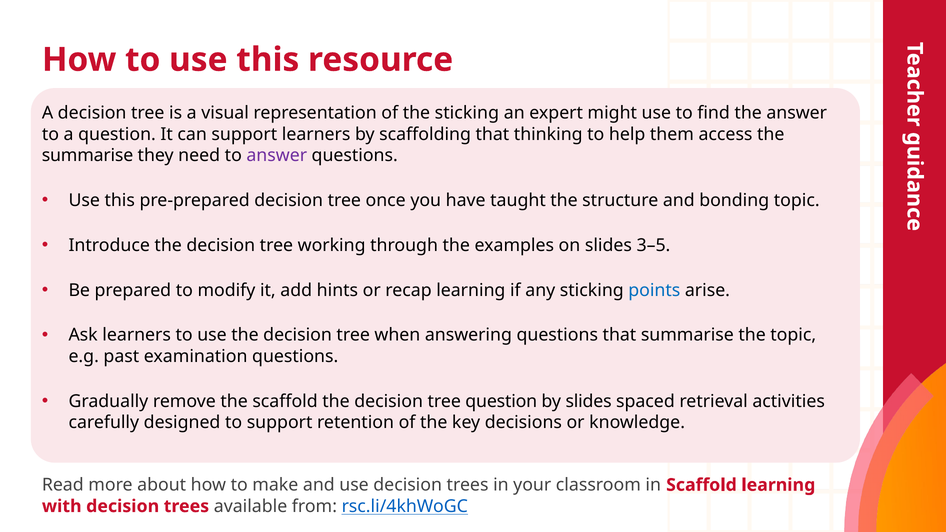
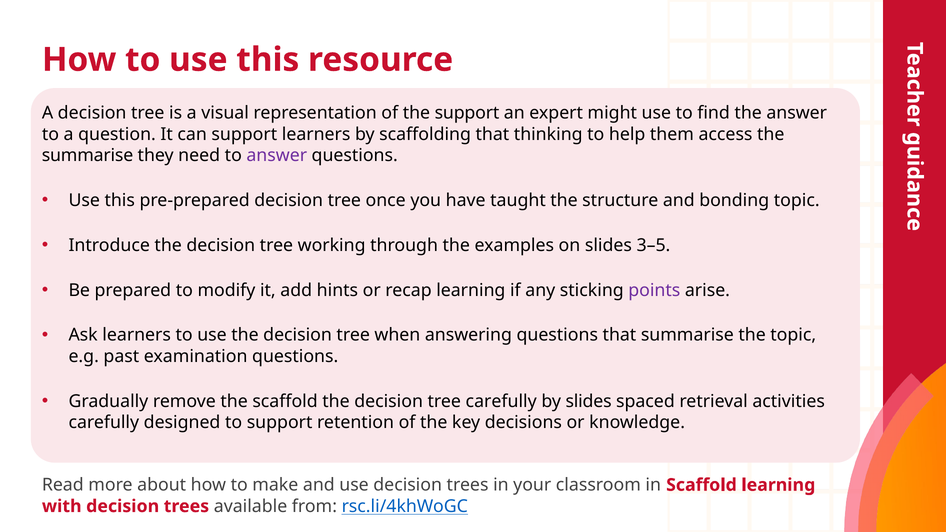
the sticking: sticking -> support (467, 113)
points colour: blue -> purple (654, 290)
tree question: question -> carefully (501, 401)
